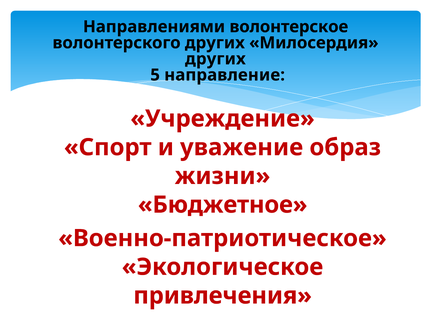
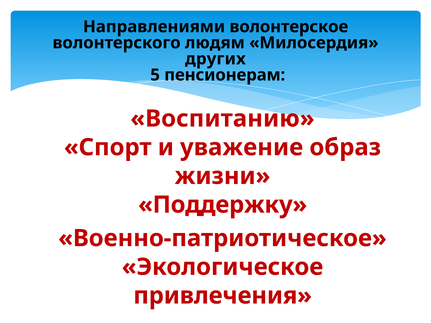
волонтерского других: других -> людям (215, 43)
направление: направление -> пенсионерам (225, 75)
Учреждение: Учреждение -> Воспитанию (222, 119)
Бюджетное: Бюджетное -> Поддержку (223, 205)
